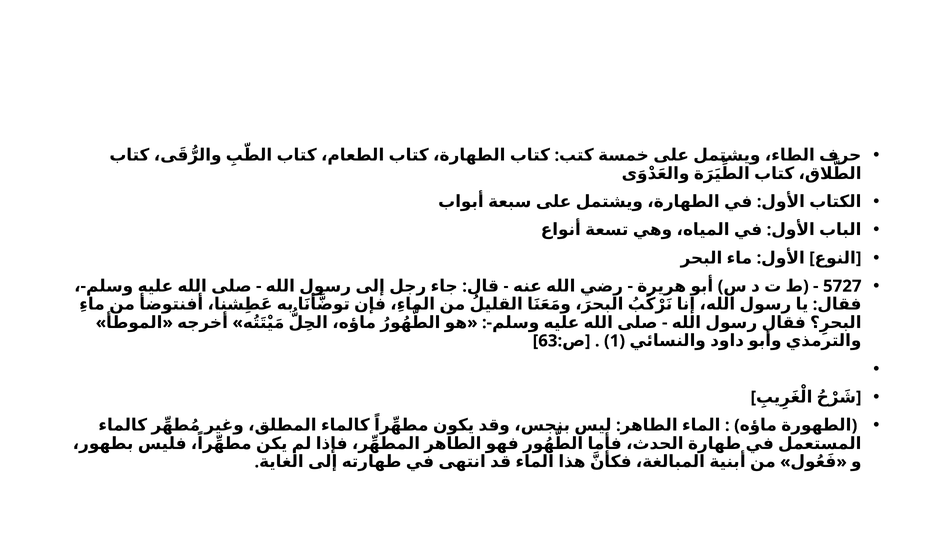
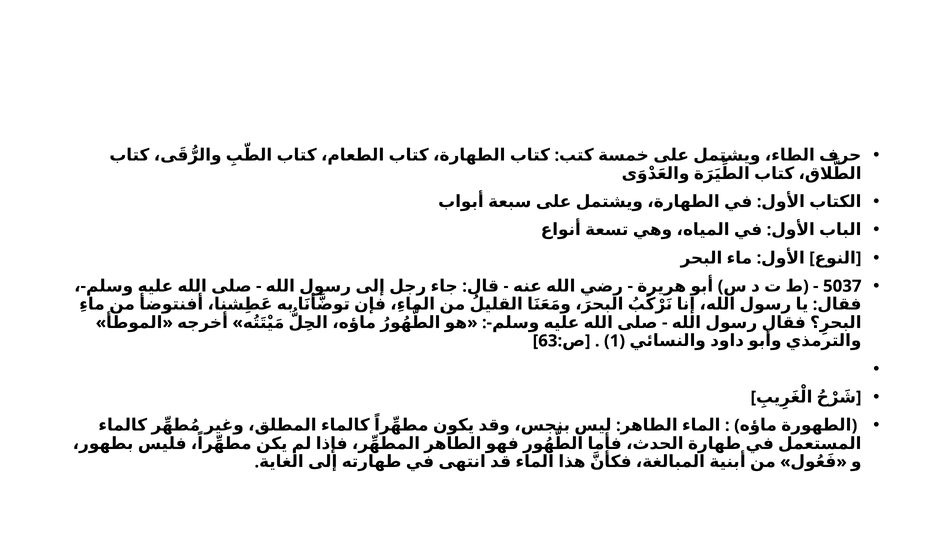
5727: 5727 -> 5037 (842, 286)
